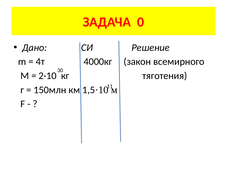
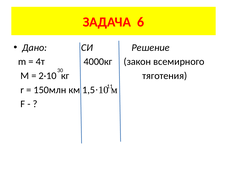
0: 0 -> 6 (141, 22)
